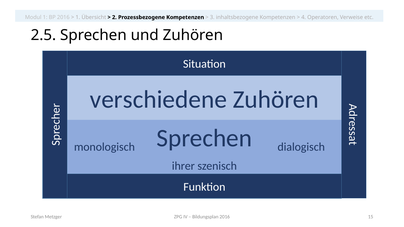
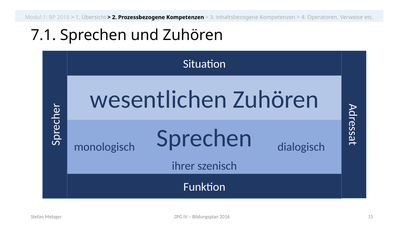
2.5: 2.5 -> 7.1 (44, 35)
verschiedene: verschiedene -> wesentlichen (158, 100)
